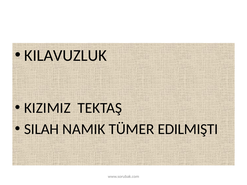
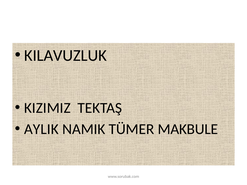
SILAH: SILAH -> AYLIK (41, 129)
EDILMIŞTI: EDILMIŞTI -> MAKBULE (188, 129)
